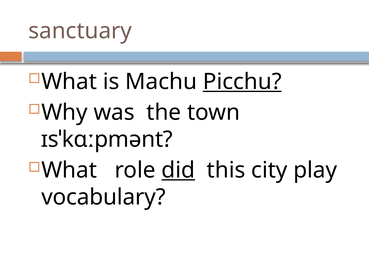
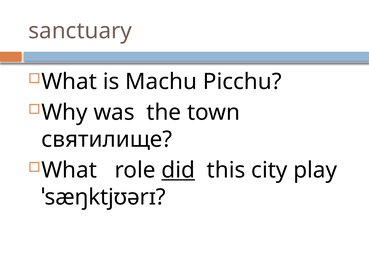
Picchu underline: present -> none (242, 82)
ɪsˈkɑːpmənt: ɪsˈkɑːpmənt -> святилище (107, 139)
vocabulary: vocabulary -> ˈsæŋktjʊərɪ (103, 197)
